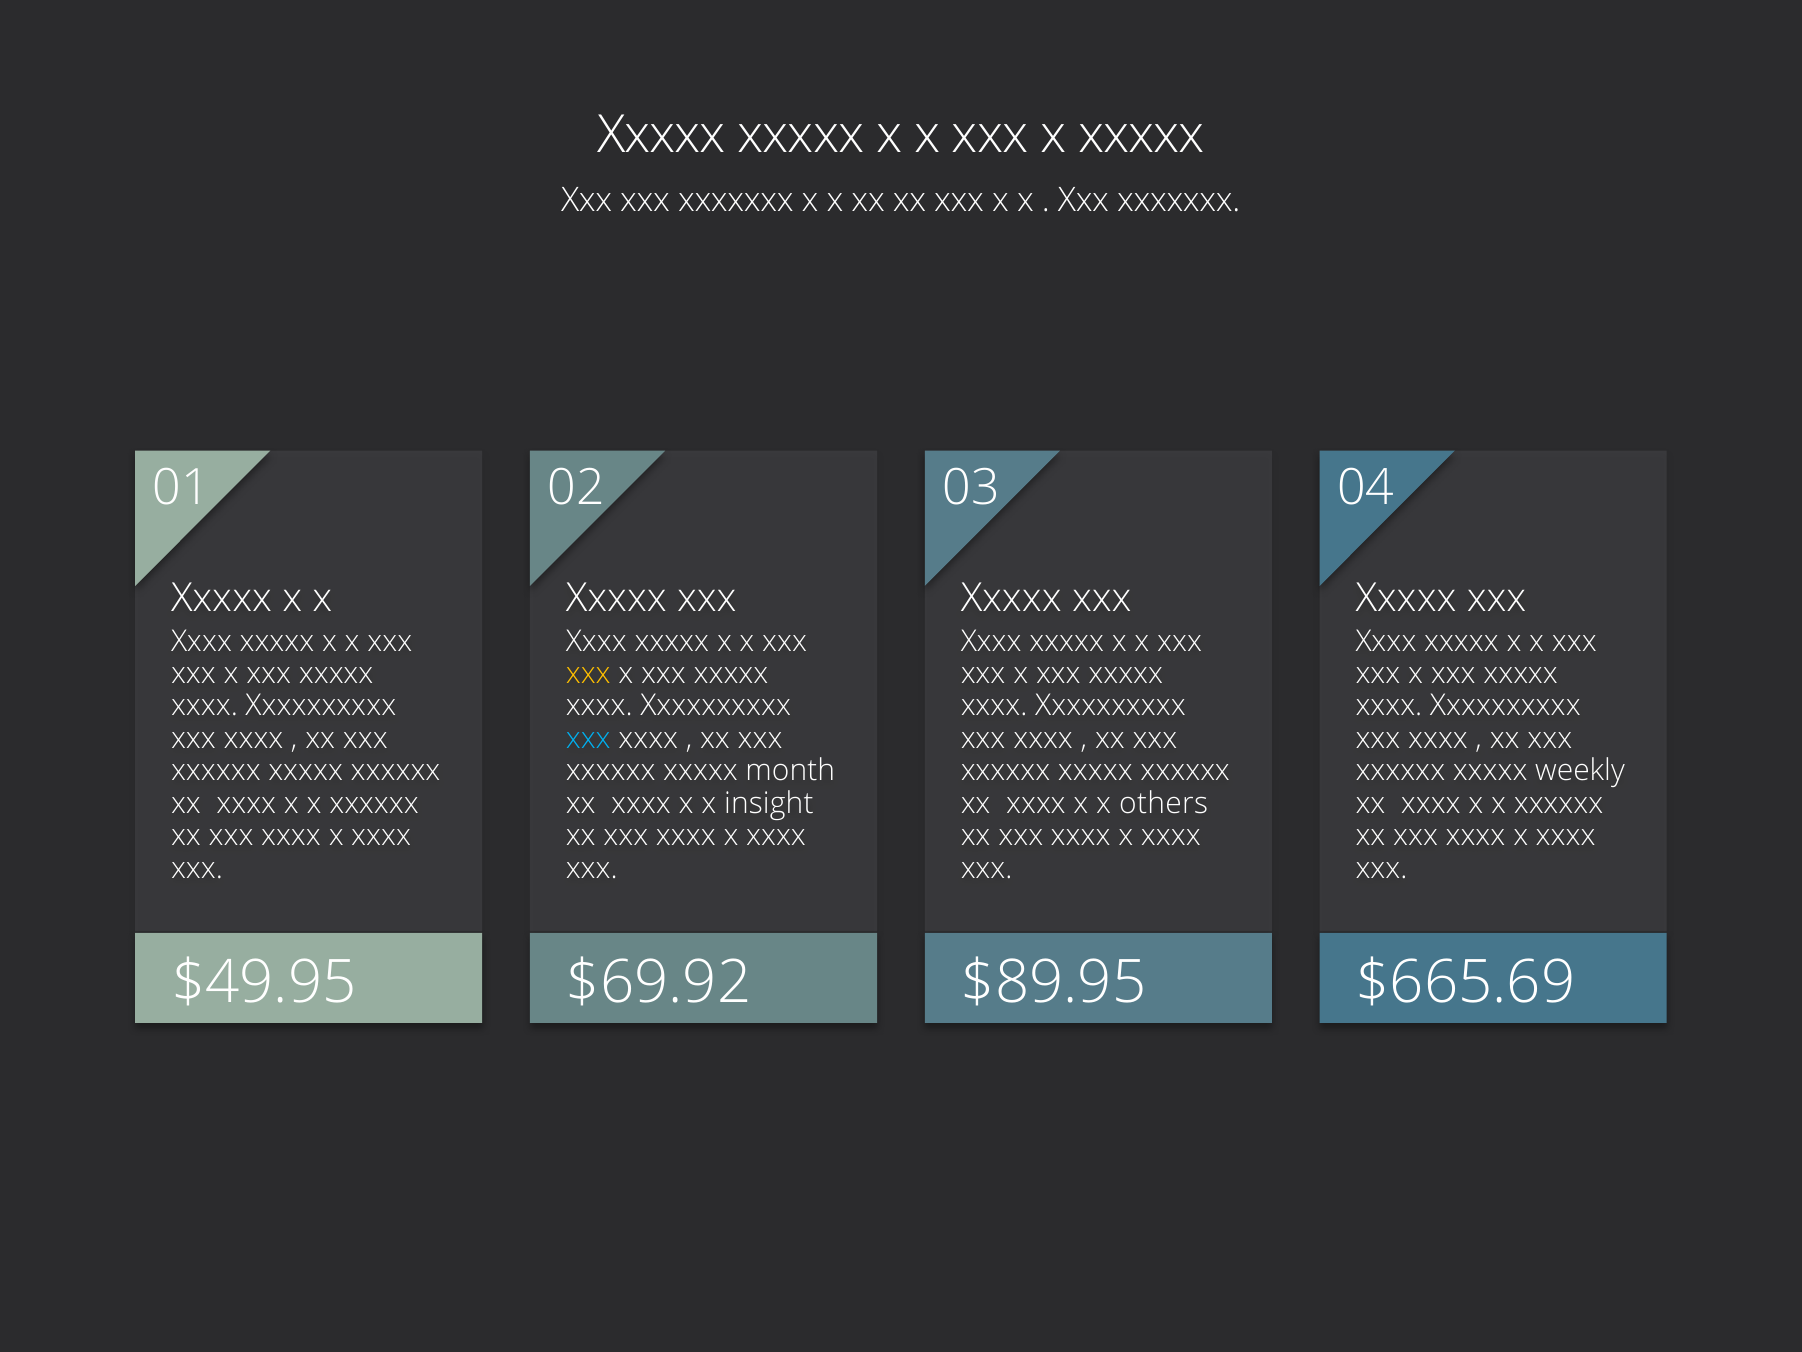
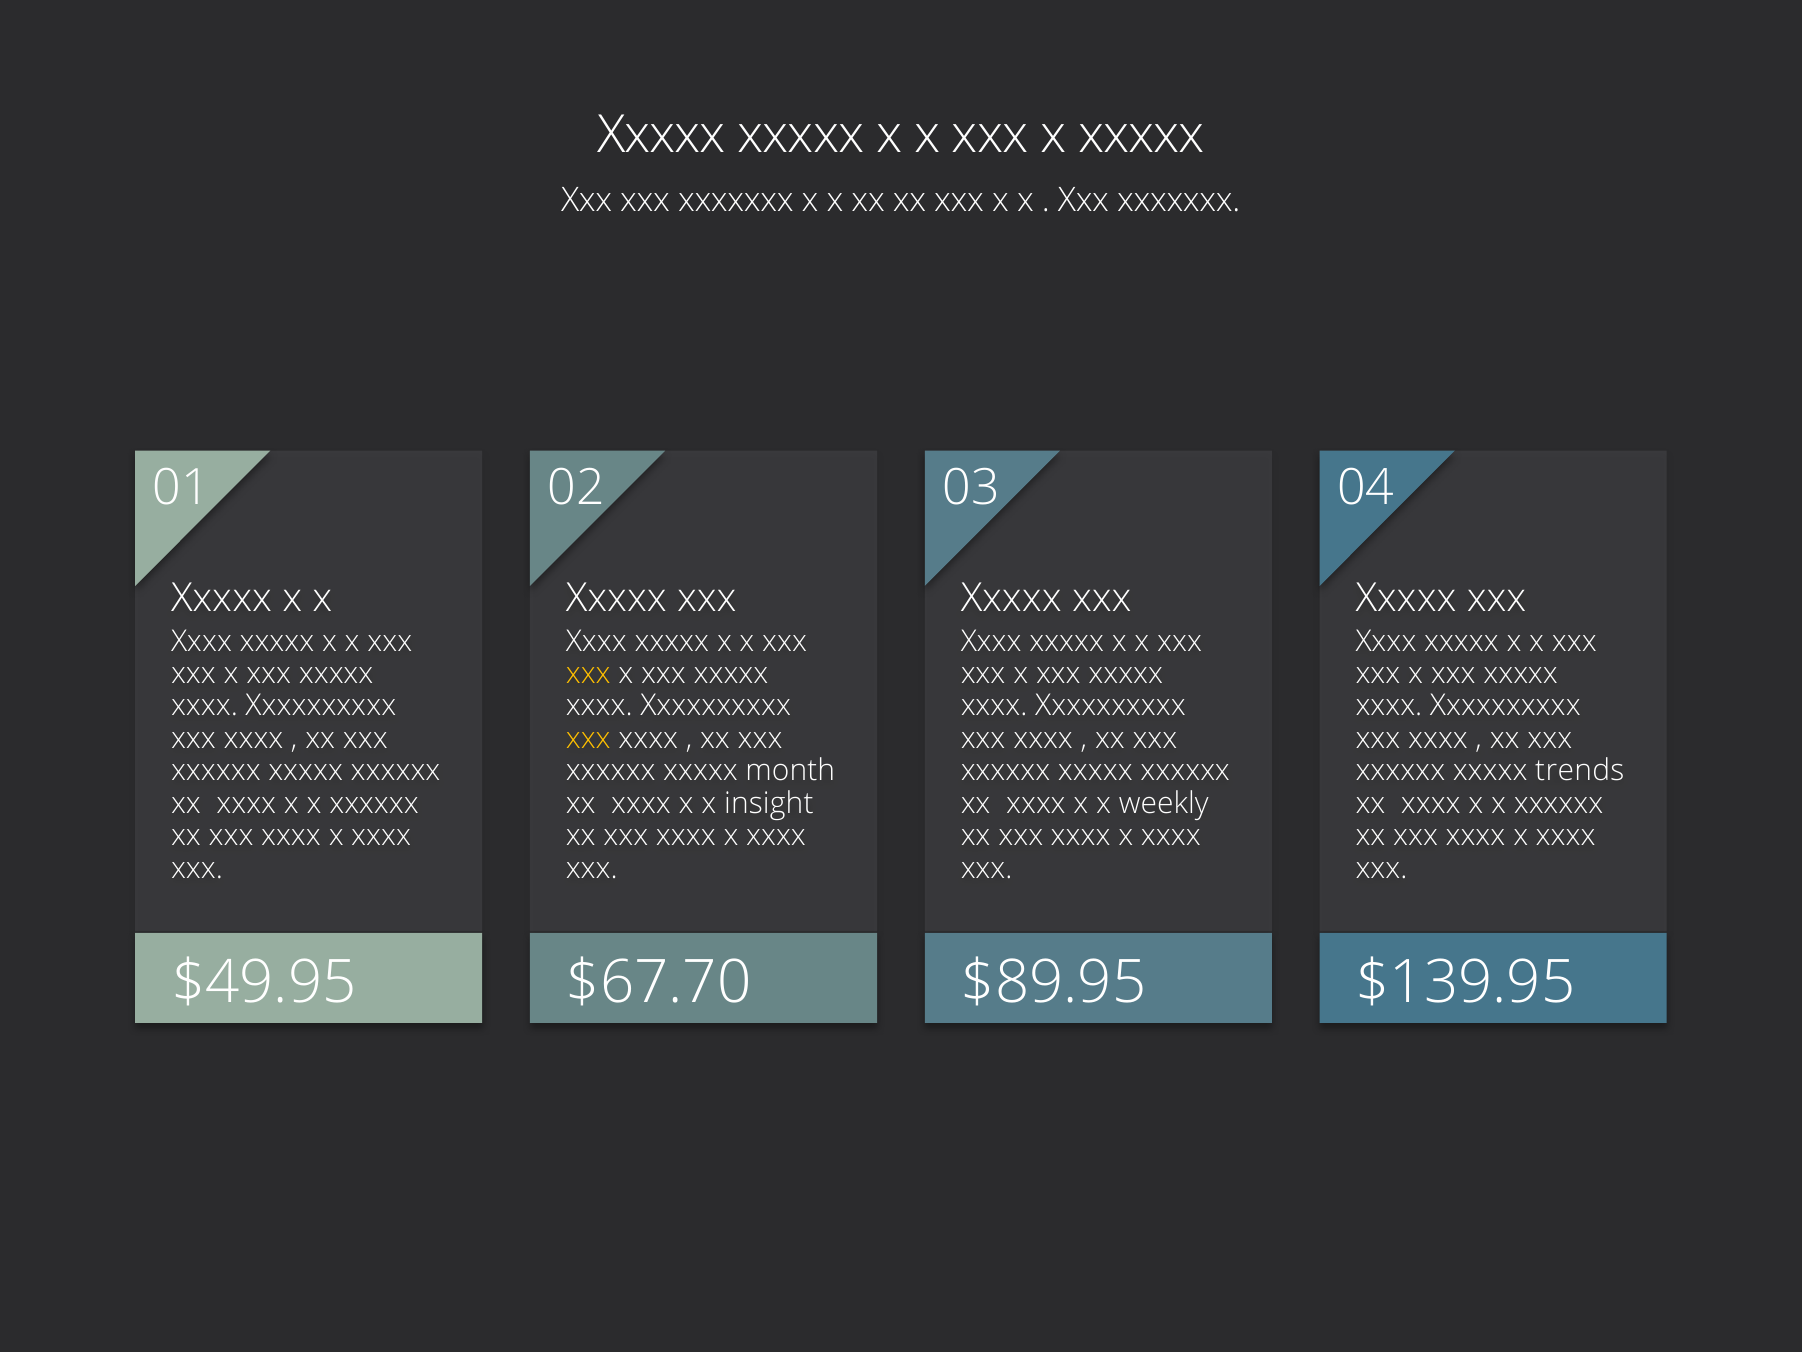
xxx colour: light blue -> yellow (588, 738)
weekly: weekly -> trends (1580, 771)
others: others -> weekly (1164, 803)
$69.92: $69.92 -> $67.70 (659, 982)
$665.69: $665.69 -> $139.95 (1465, 982)
